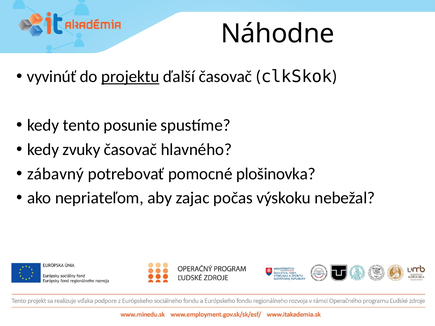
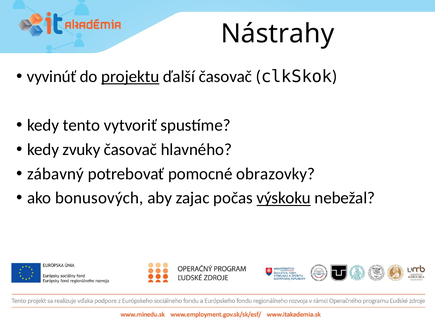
Náhodne: Náhodne -> Nástrahy (277, 34)
posunie: posunie -> vytvoriť (130, 125)
plošinovka: plošinovka -> obrazovky (276, 174)
nepriateľom: nepriateľom -> bonusových (99, 198)
výskoku underline: none -> present (284, 198)
